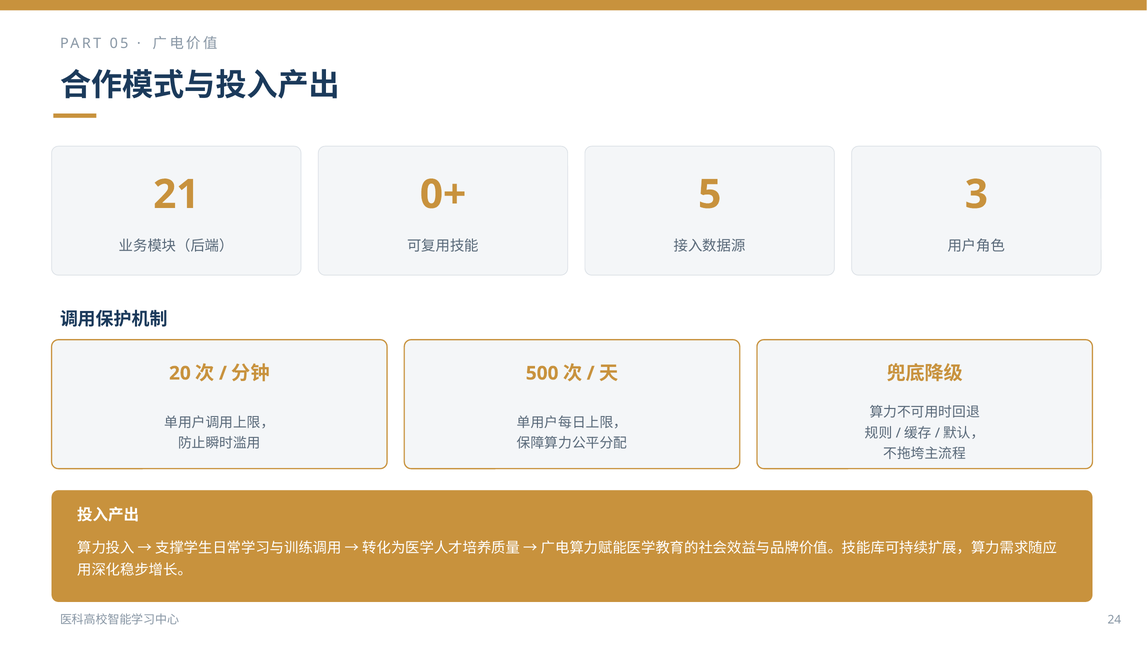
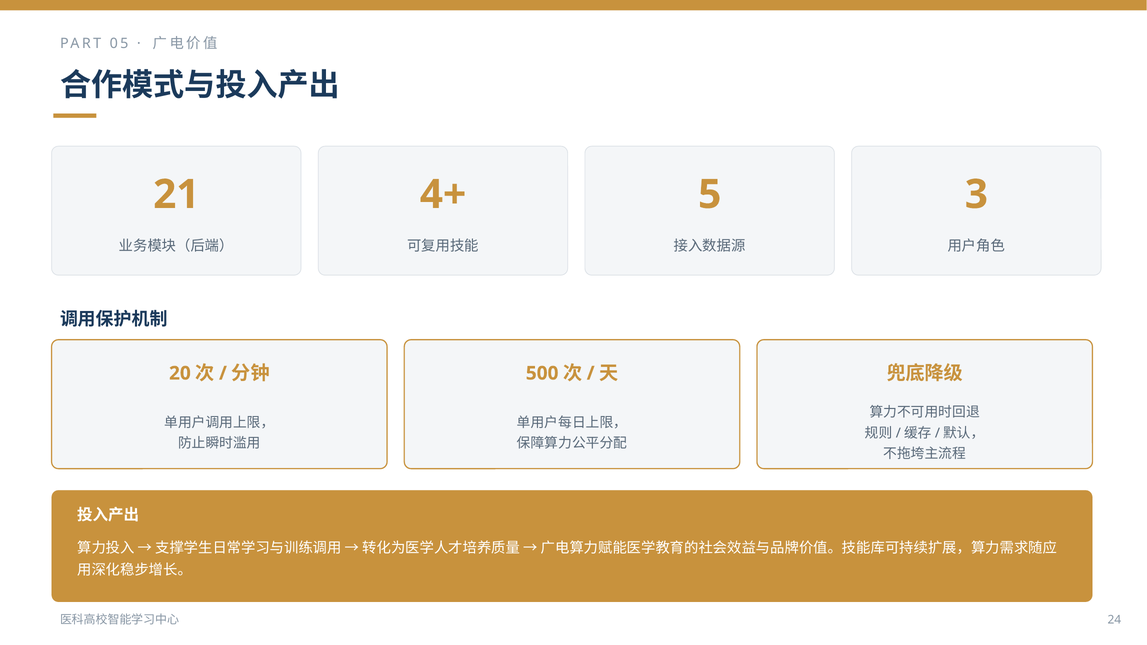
0+: 0+ -> 4+ (443, 195)
